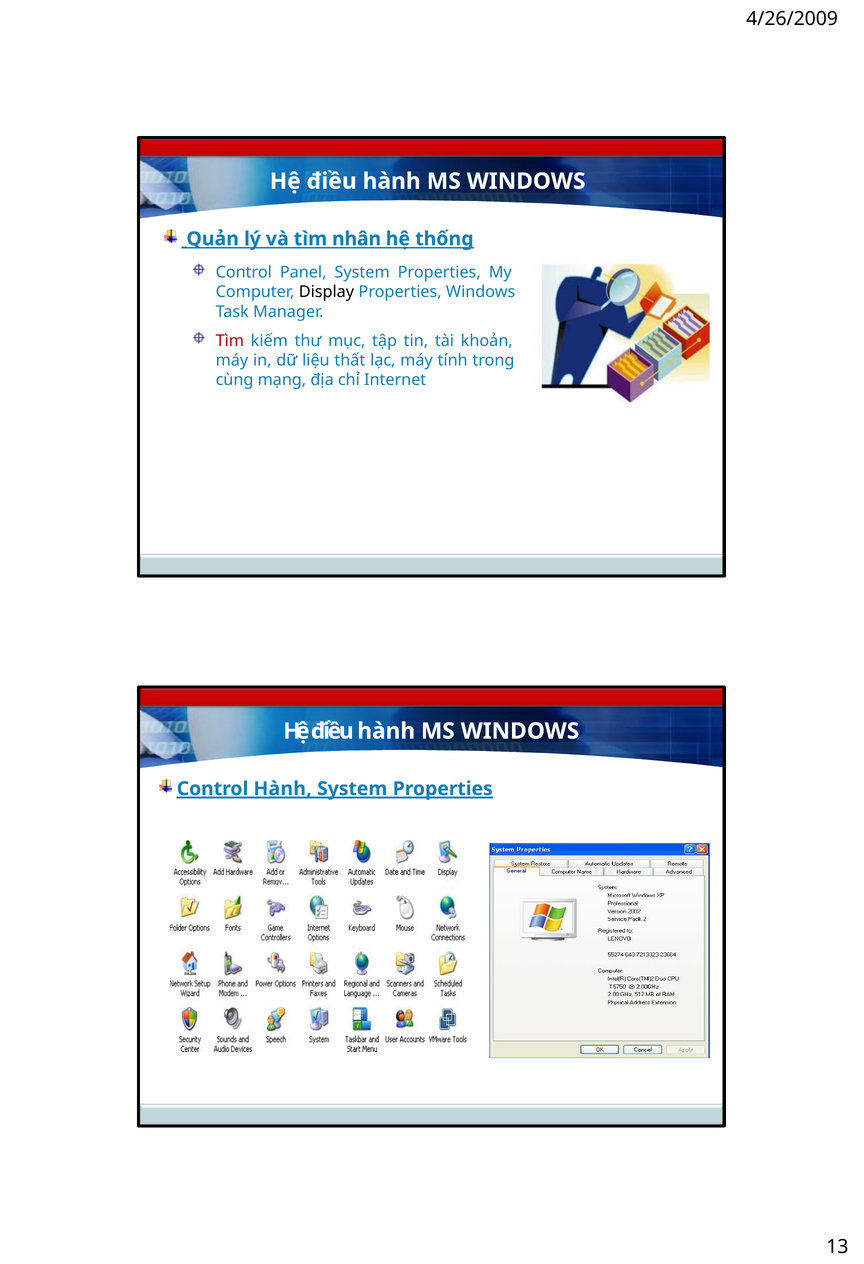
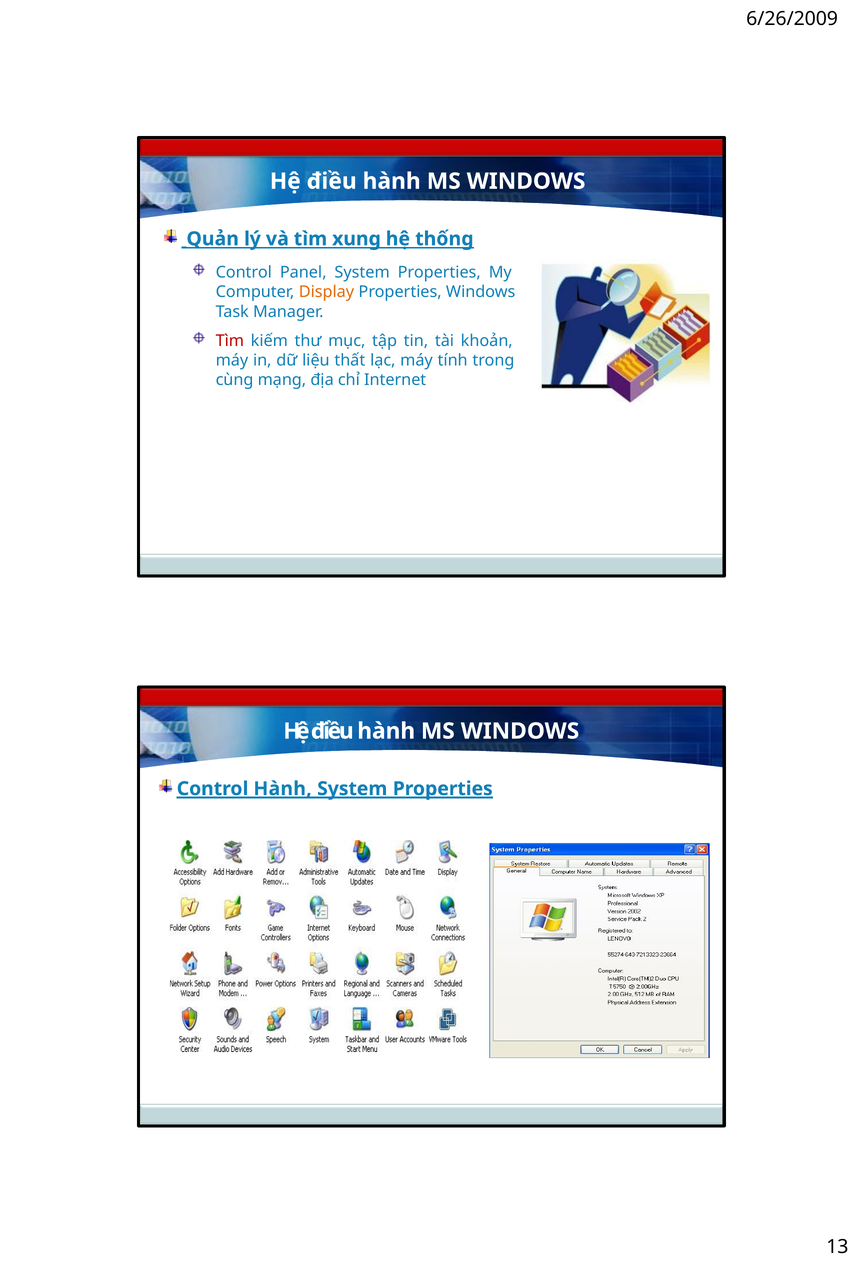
4/26/2009: 4/26/2009 -> 6/26/2009 (792, 19)
nhân: nhân -> xung (356, 239)
Display colour: black -> orange (326, 292)
